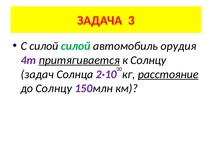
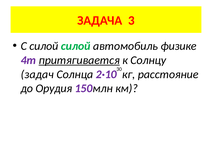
орудия: орудия -> физике (179, 46)
расстояние underline: present -> none (168, 74)
до Солнцу: Солнцу -> Орудия (54, 88)
